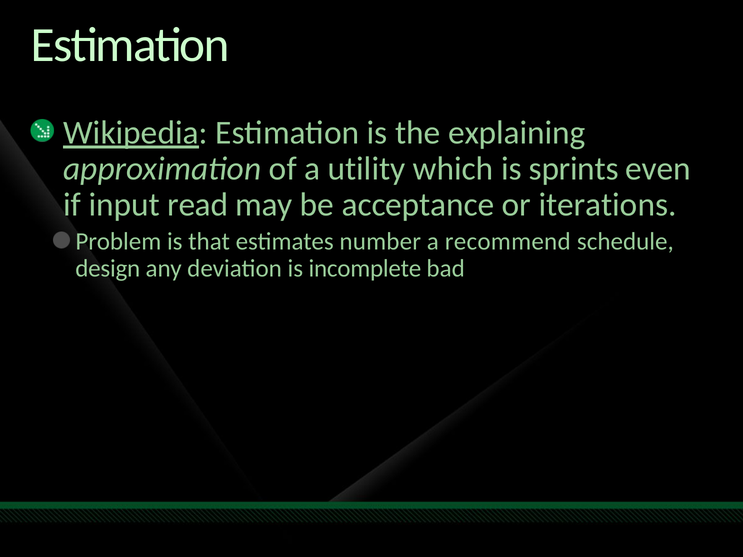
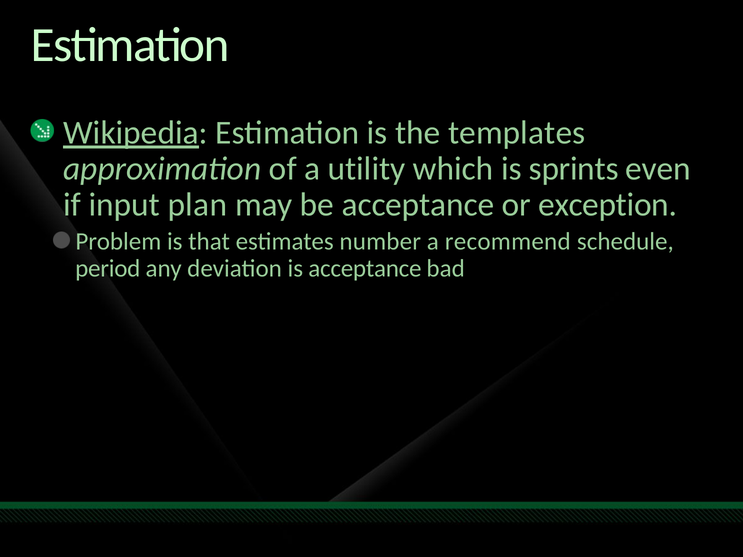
explaining: explaining -> templates (517, 133)
read: read -> plan (197, 205)
iterations: iterations -> exception (608, 205)
design: design -> period (108, 269)
is incomplete: incomplete -> acceptance (365, 269)
